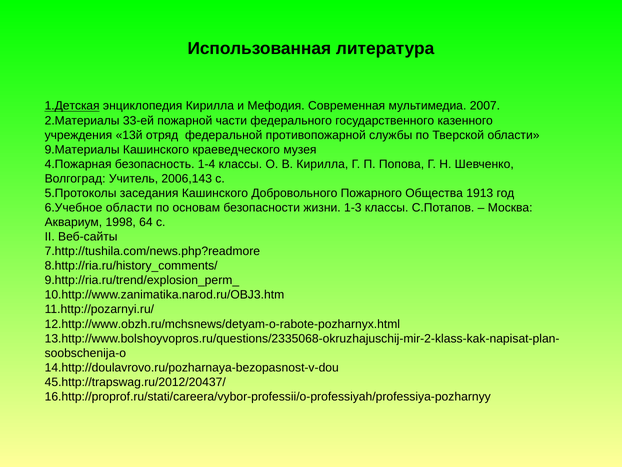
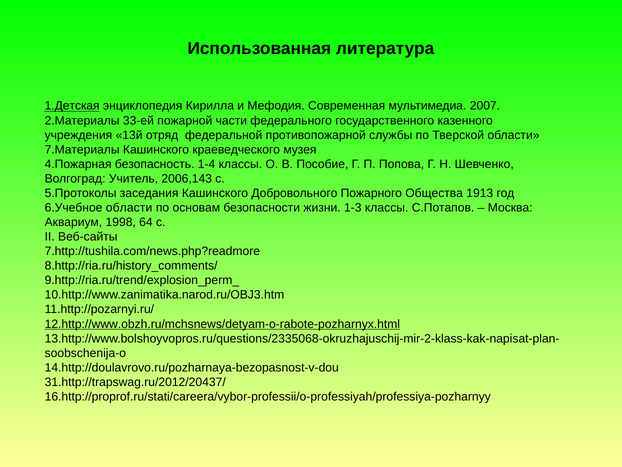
9.Материалы: 9.Материалы -> 7.Материалы (82, 149)
В Кирилла: Кирилла -> Пособие (322, 164)
12.http://www.obzh.ru/mchsnews/detyam-o-rabote-pozharnyx.html underline: none -> present (222, 324)
45.http://trapswag.ru/2012/20437/: 45.http://trapswag.ru/2012/20437/ -> 31.http://trapswag.ru/2012/20437/ (135, 382)
